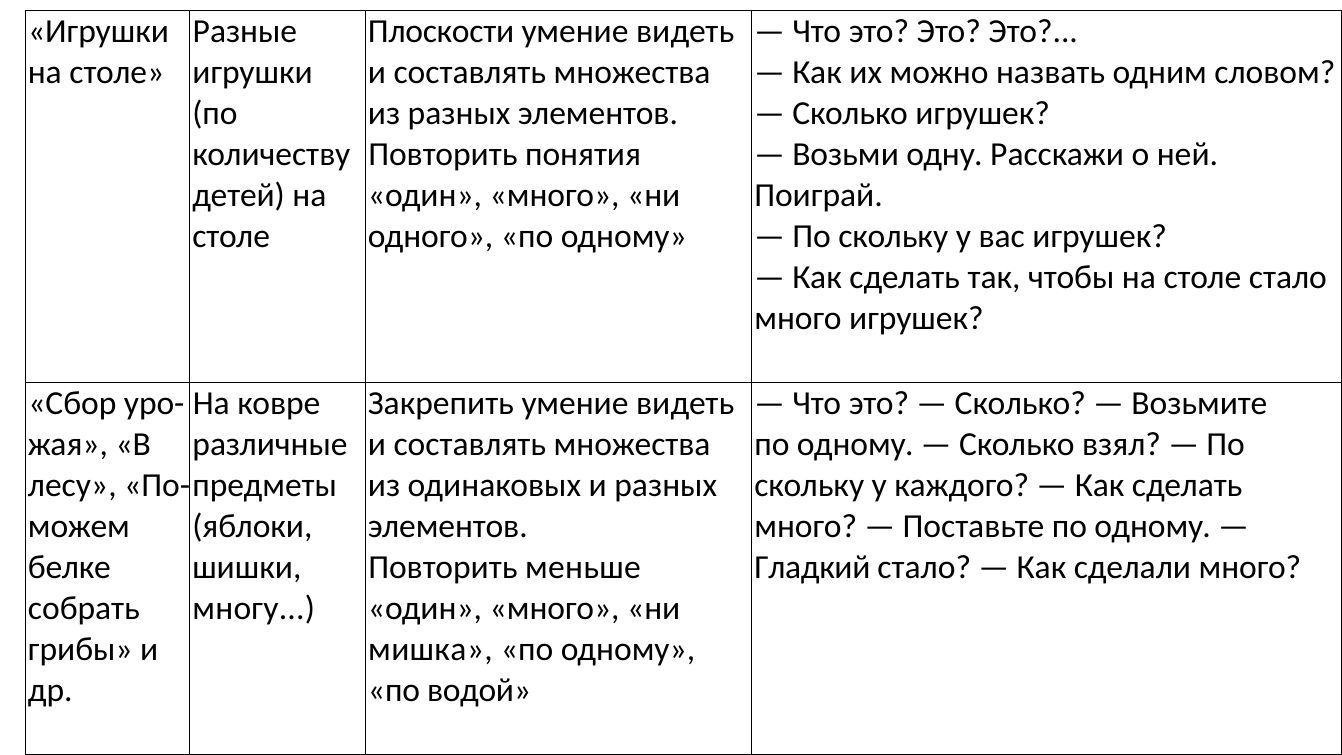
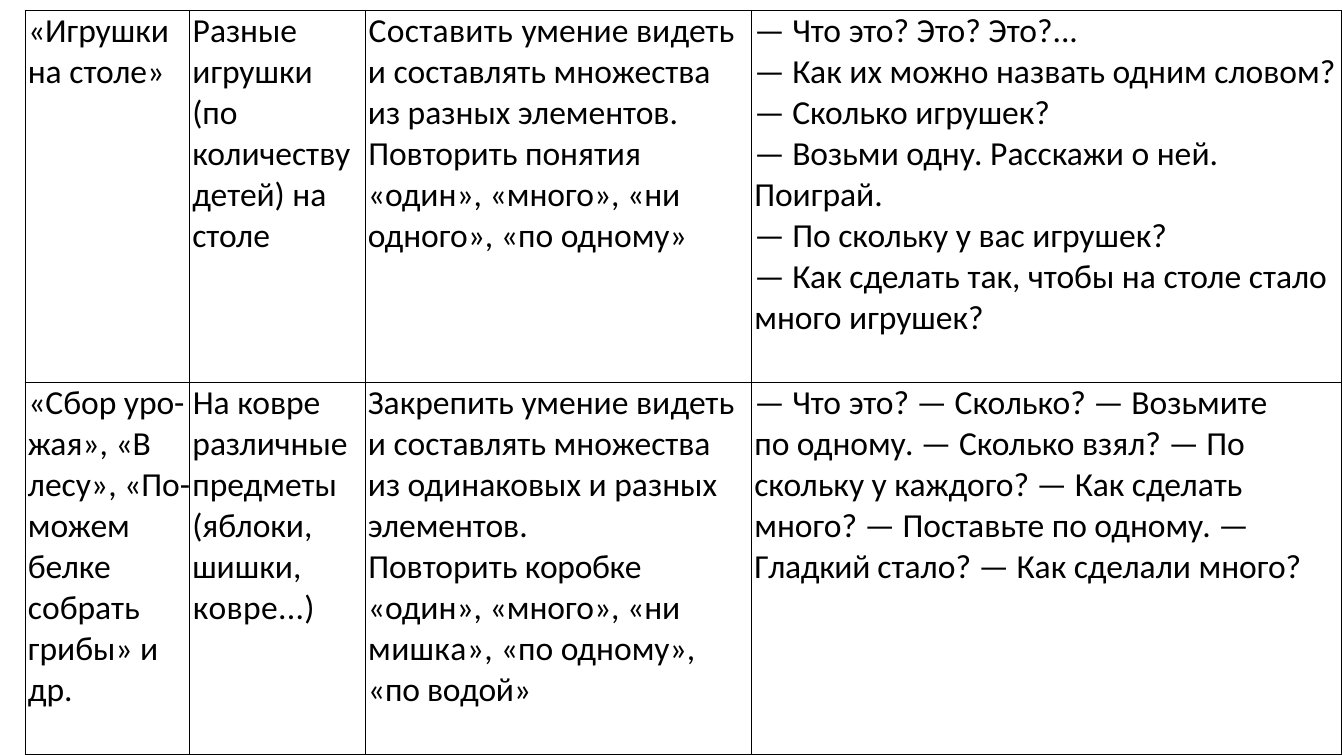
Плоскости: Плоскости -> Составить (441, 31)
меньше: меньше -> коробке (583, 567)
многу: многу -> ковре (254, 608)
